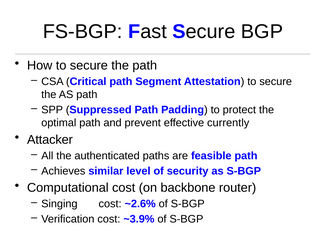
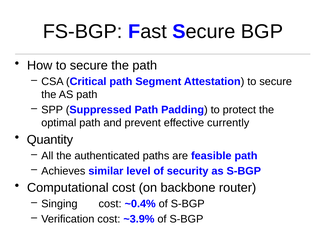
Attacker: Attacker -> Quantity (50, 140)
~2.6%: ~2.6% -> ~0.4% (140, 204)
